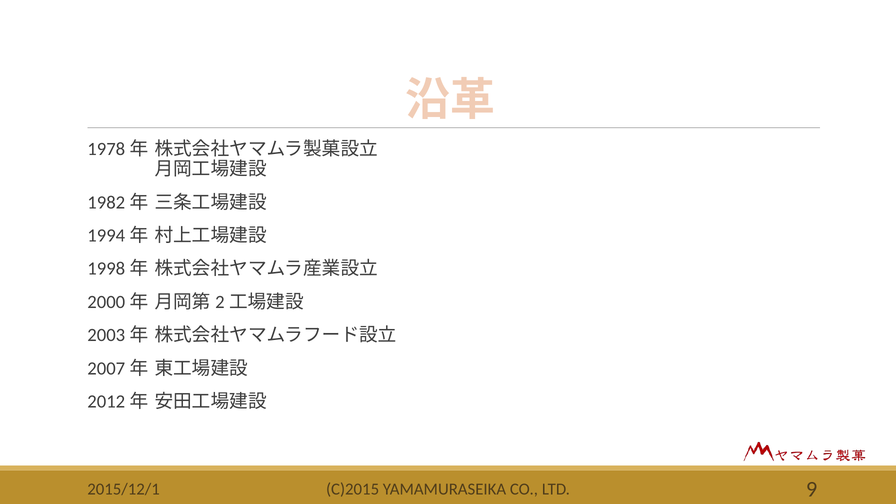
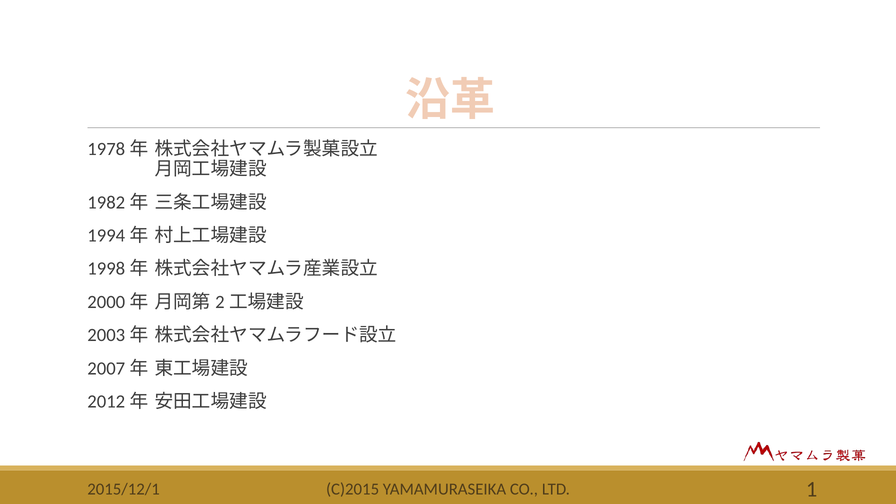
9: 9 -> 1 (812, 489)
